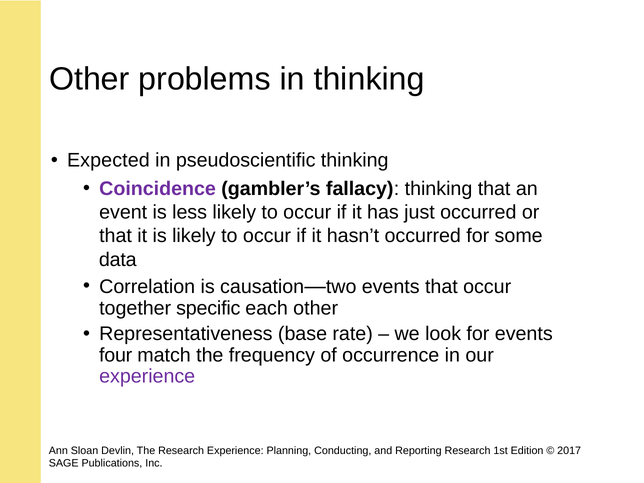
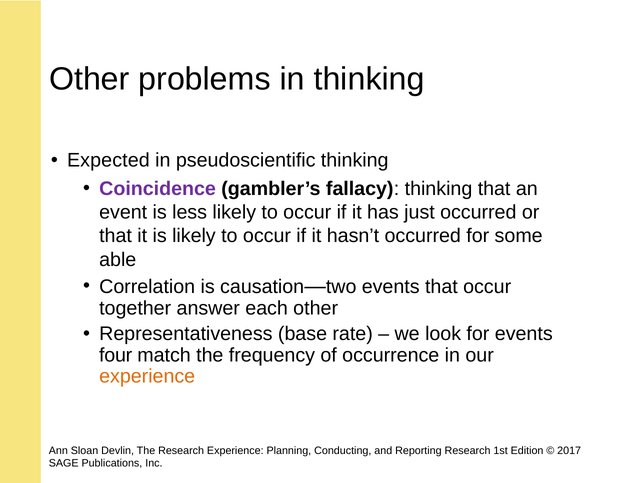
data: data -> able (118, 260)
specific: specific -> answer (208, 308)
experience colour: purple -> orange (147, 376)
